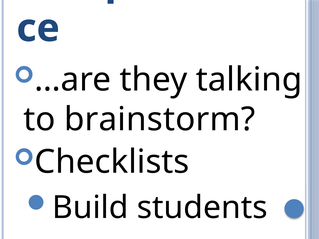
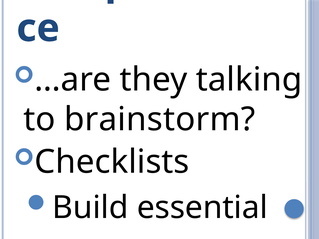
students: students -> essential (202, 208)
